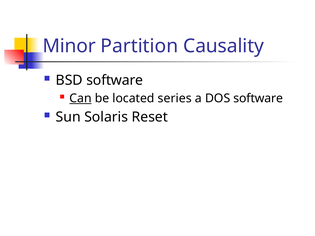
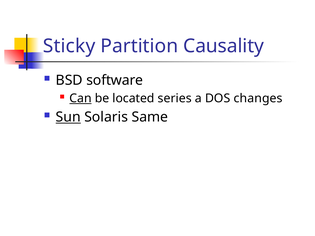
Minor: Minor -> Sticky (69, 46)
DOS software: software -> changes (258, 99)
Sun underline: none -> present (68, 117)
Reset: Reset -> Same (150, 117)
